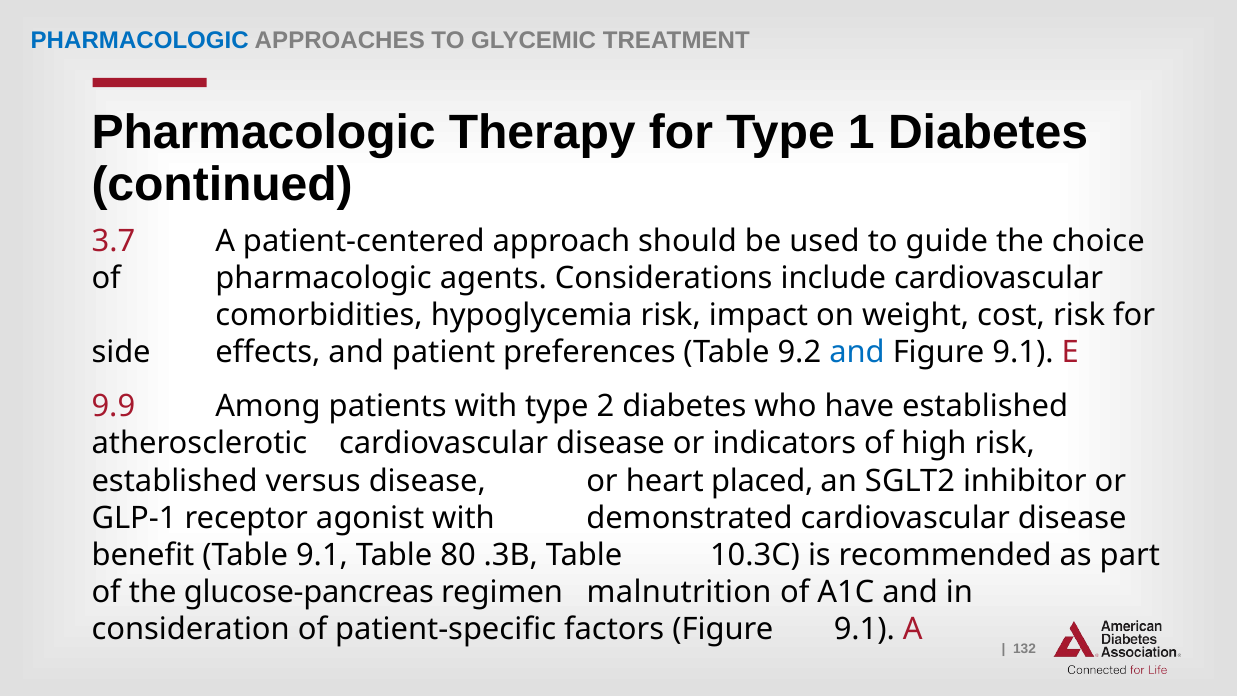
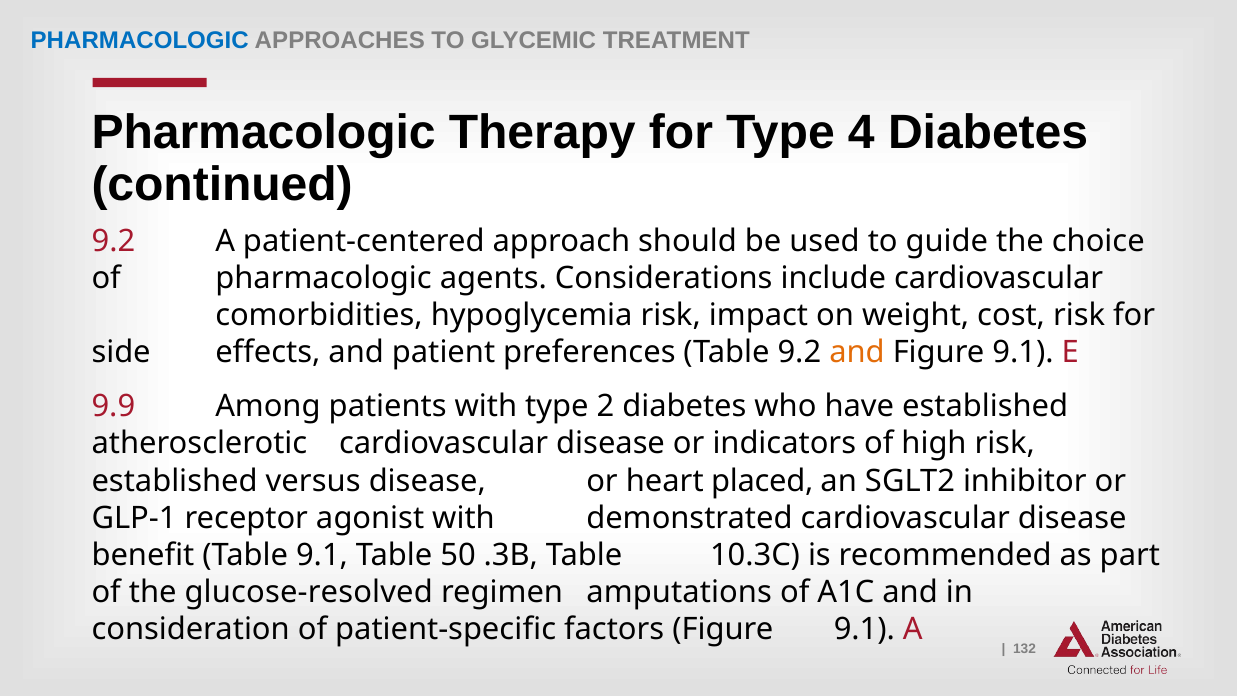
1: 1 -> 4 (861, 133)
3.7: 3.7 -> 9.2 (113, 241)
and colour: blue -> orange (857, 352)
80: 80 -> 50 (458, 555)
glucose-pancreas: glucose-pancreas -> glucose-resolved (309, 592)
malnutrition: malnutrition -> amputations (679, 592)
